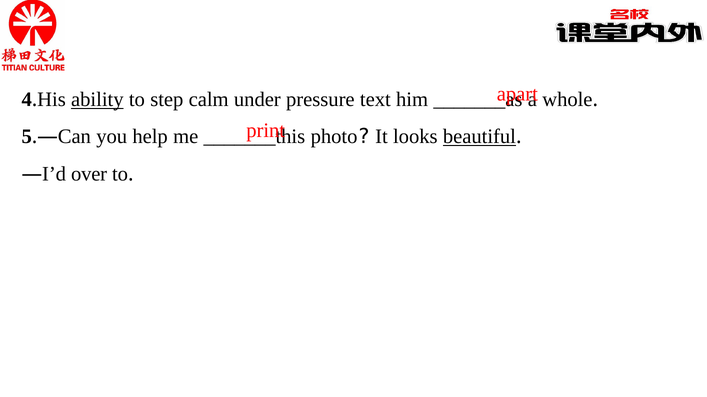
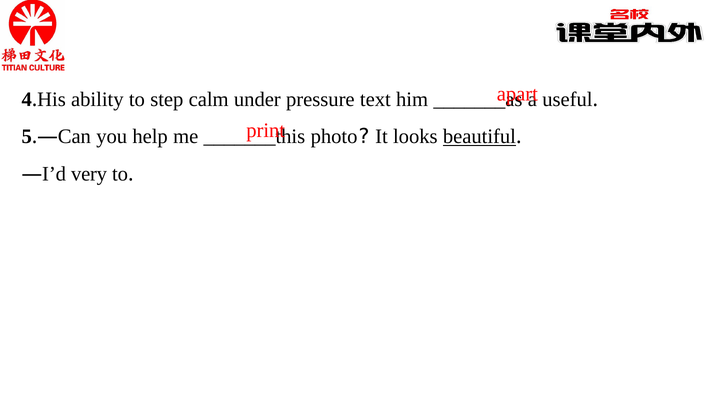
ability underline: present -> none (97, 100)
whole: whole -> useful (567, 100)
over: over -> very (89, 174)
